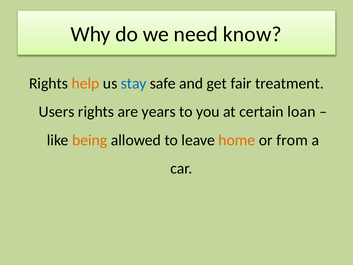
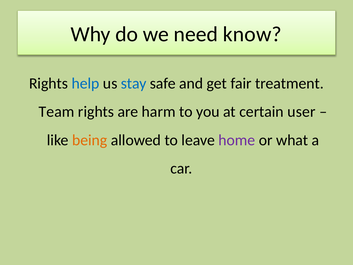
help colour: orange -> blue (85, 83)
Users: Users -> Team (57, 112)
years: years -> harm (159, 112)
loan: loan -> user (301, 112)
home colour: orange -> purple (237, 140)
from: from -> what (292, 140)
